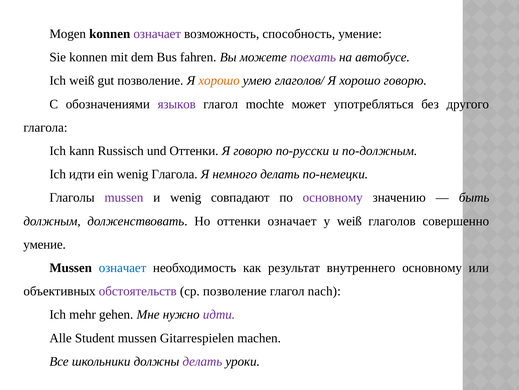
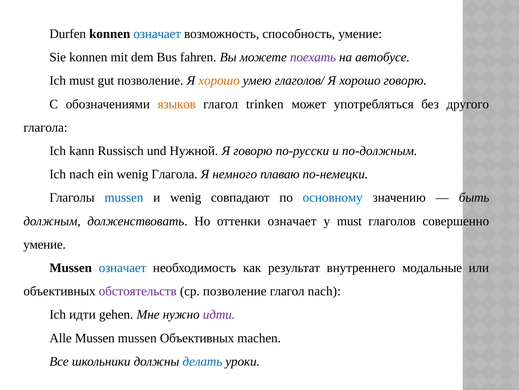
Mogen: Mogen -> Durfen (68, 34)
означает colour: purple -> blue (157, 34)
Ich weiß: weiß -> must (82, 81)
языков colour: purple -> orange (177, 104)
mochte: mochte -> trinken (265, 104)
und Оттенки: Оттенки -> Нужной (194, 151)
Ich идти: идти -> nach (82, 174)
немного делать: делать -> плаваю (280, 174)
mussen colour: purple -> blue (124, 197)
основному colour: purple -> blue (333, 197)
у weiß: weiß -> must (349, 221)
внутреннего основному: основному -> модальные (432, 267)
Ich mehr: mehr -> идти (82, 314)
Alle Student: Student -> Mussen (95, 337)
mussen Gitarrespielen: Gitarrespielen -> Объективных (197, 337)
делать colour: purple -> blue (202, 361)
